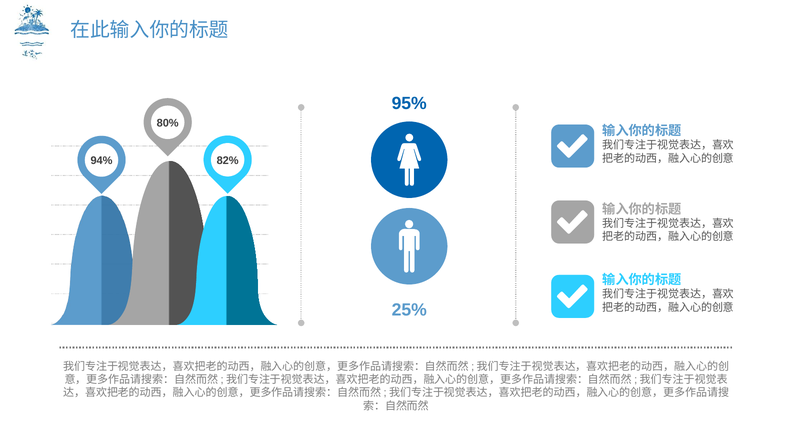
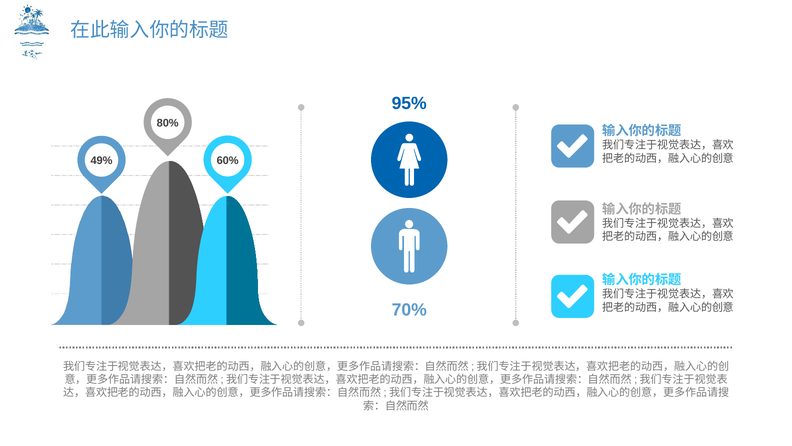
82%: 82% -> 60% (228, 160)
94%: 94% -> 49% (101, 161)
25%: 25% -> 70% (409, 309)
